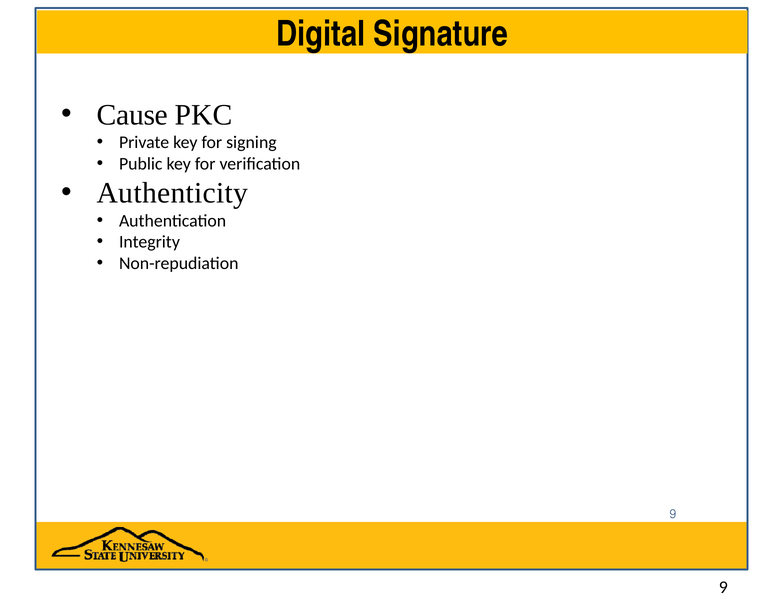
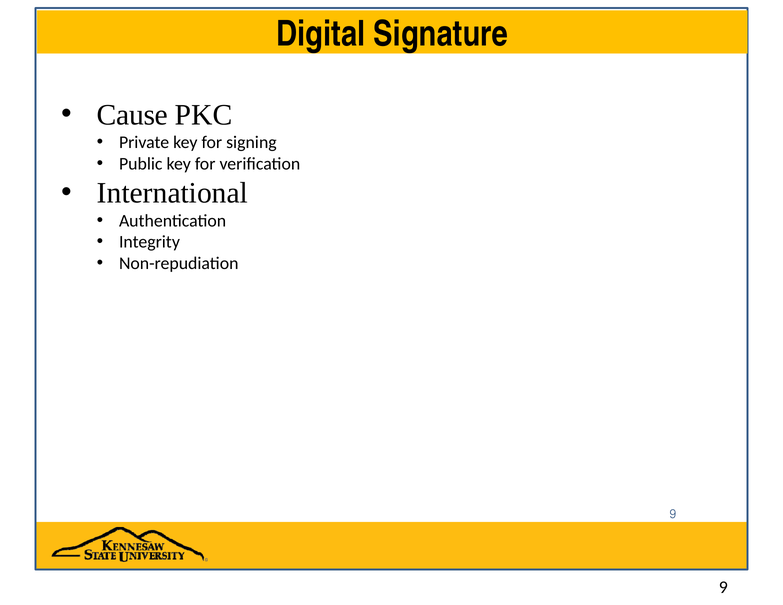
Authenticity: Authenticity -> International (172, 193)
